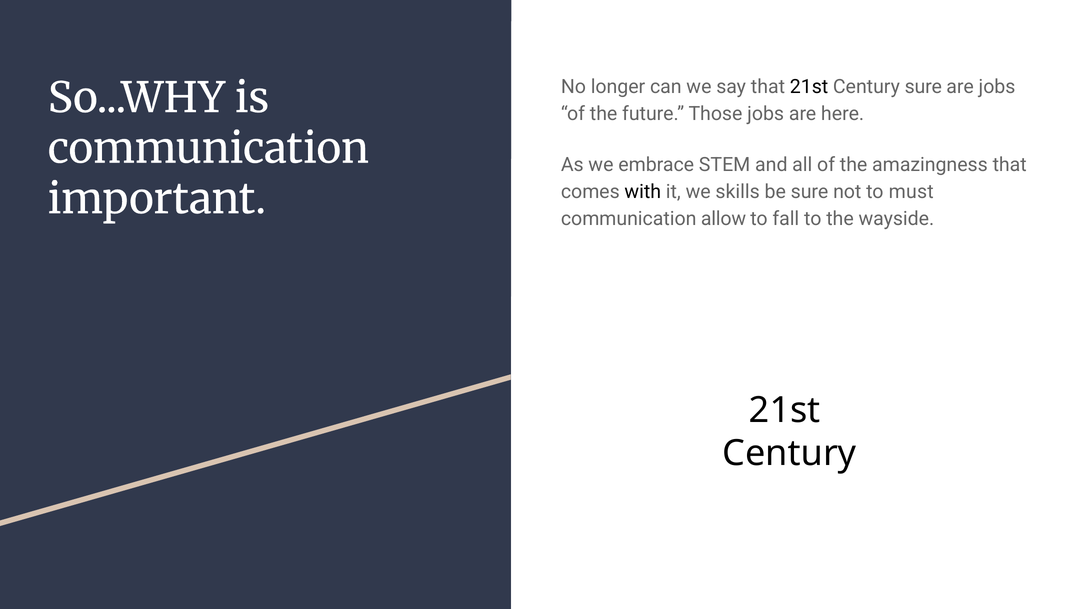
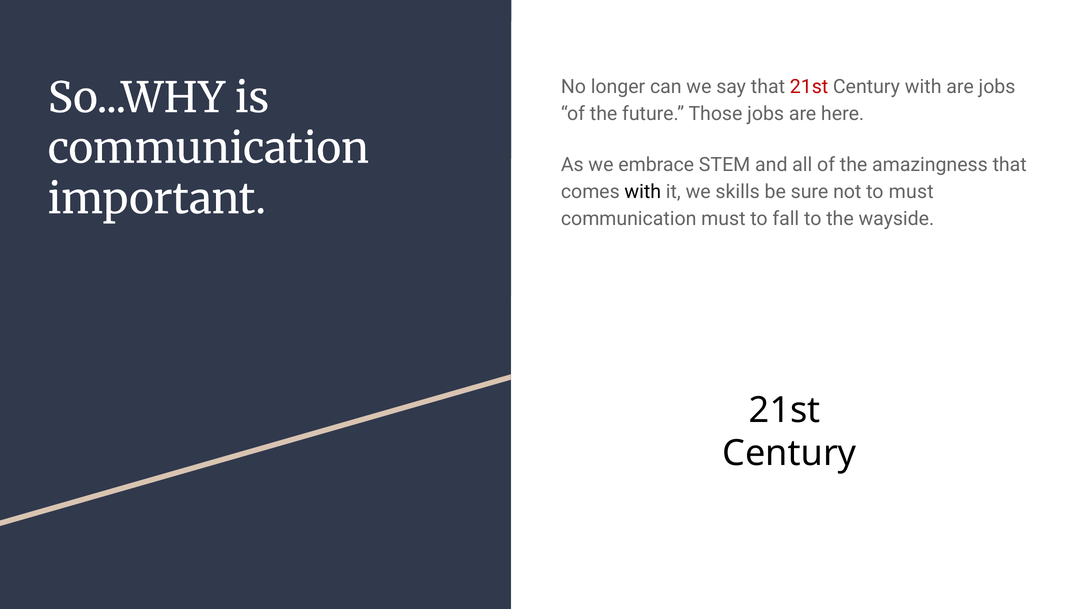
21st colour: black -> red (809, 87)
Century sure: sure -> with (923, 87)
communication allow: allow -> must (723, 219)
